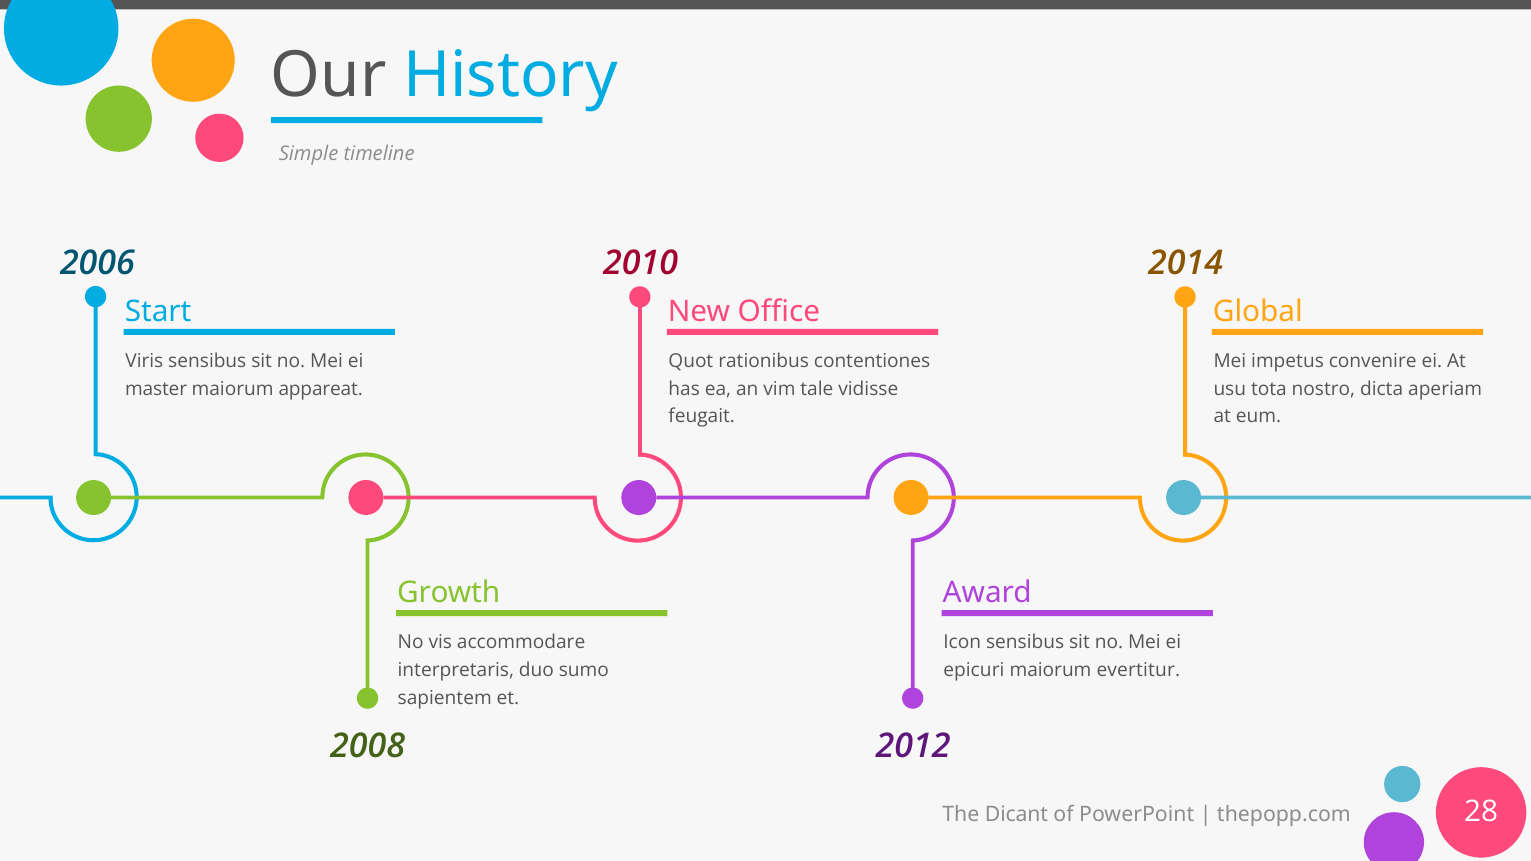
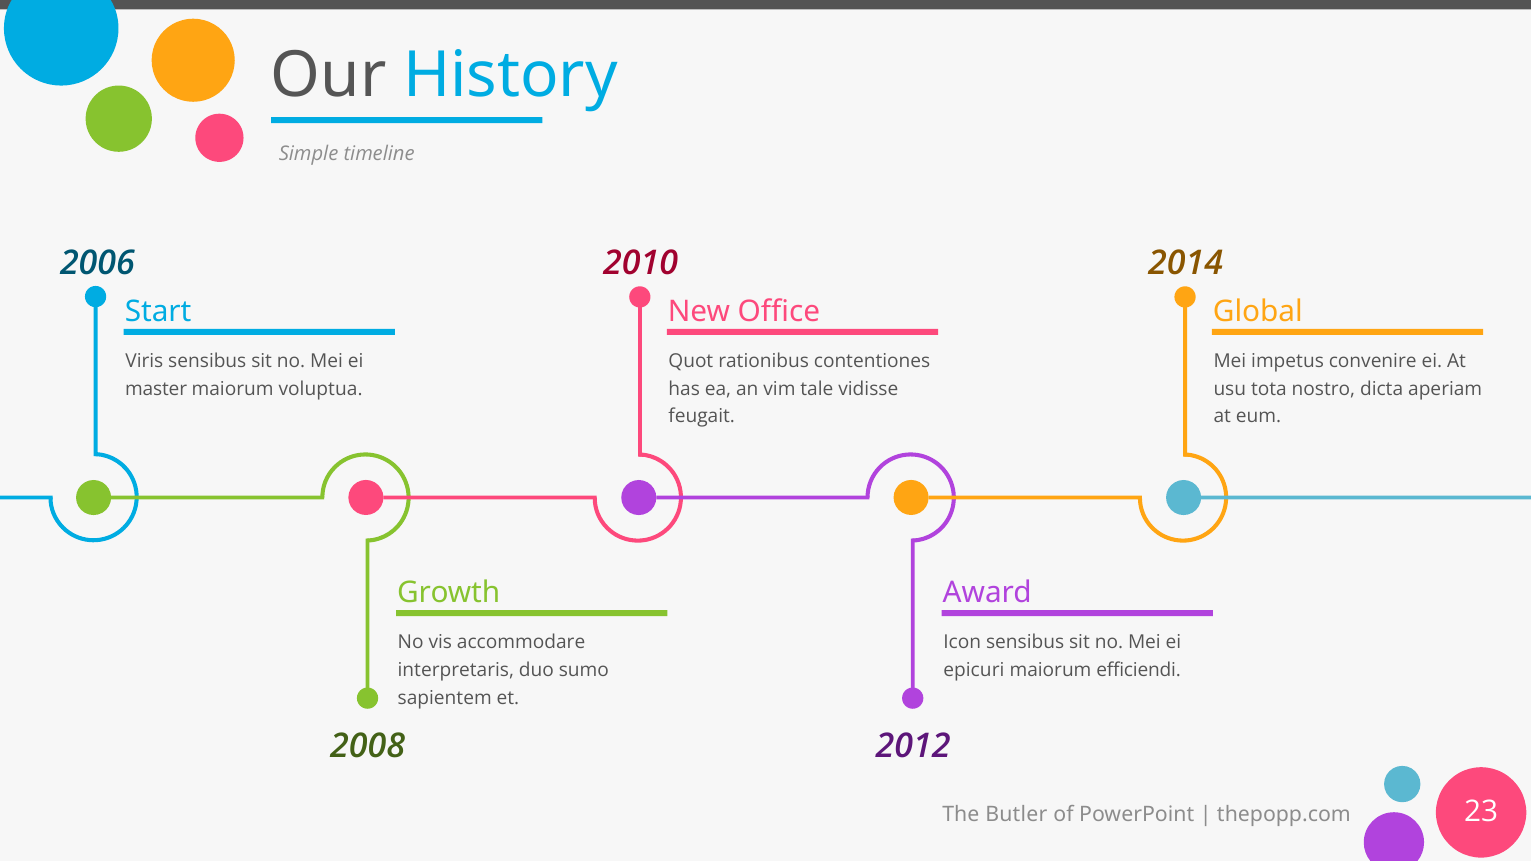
appareat: appareat -> voluptua (321, 389)
evertitur: evertitur -> efficiendi (1139, 670)
Dicant: Dicant -> Butler (1016, 815)
28: 28 -> 23 (1481, 812)
